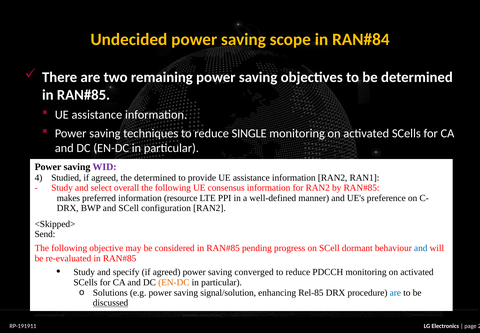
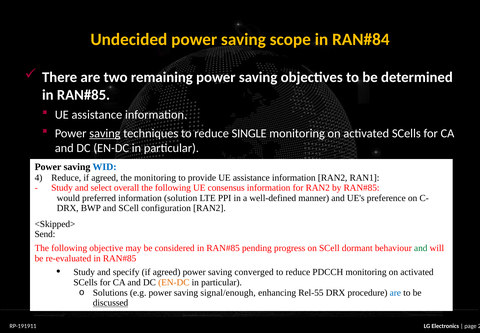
saving underline: none -> present (105, 133)
WID colour: purple -> blue (105, 167)
Studied: Studied -> Reduce (66, 177)
the determined: determined -> monitoring (155, 177)
makes: makes -> would (68, 198)
resource: resource -> solution (181, 198)
and colour: blue -> green (421, 248)
signal/solution: signal/solution -> signal/enough (228, 292)
Rel-85: Rel-85 -> Rel-55 (311, 292)
